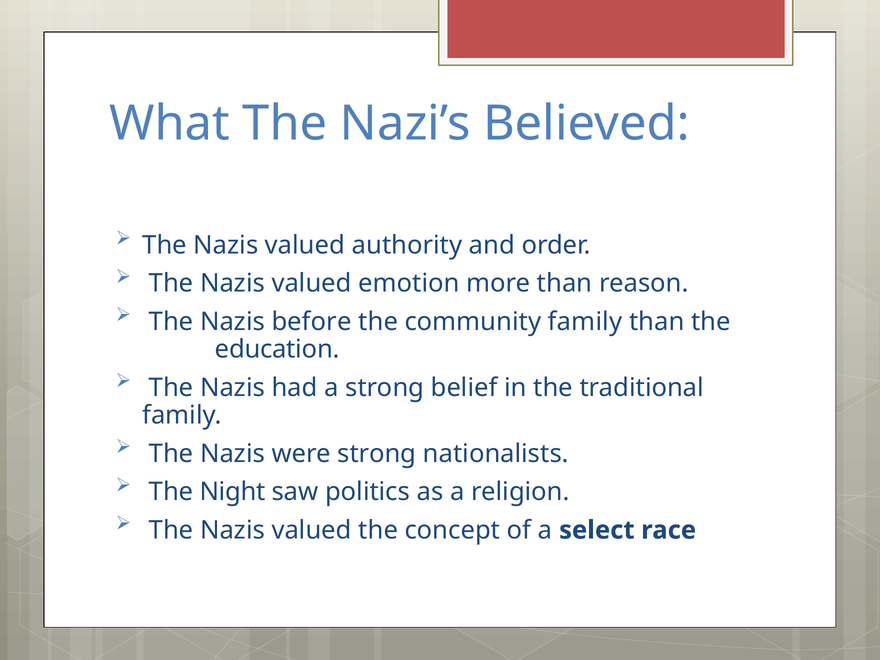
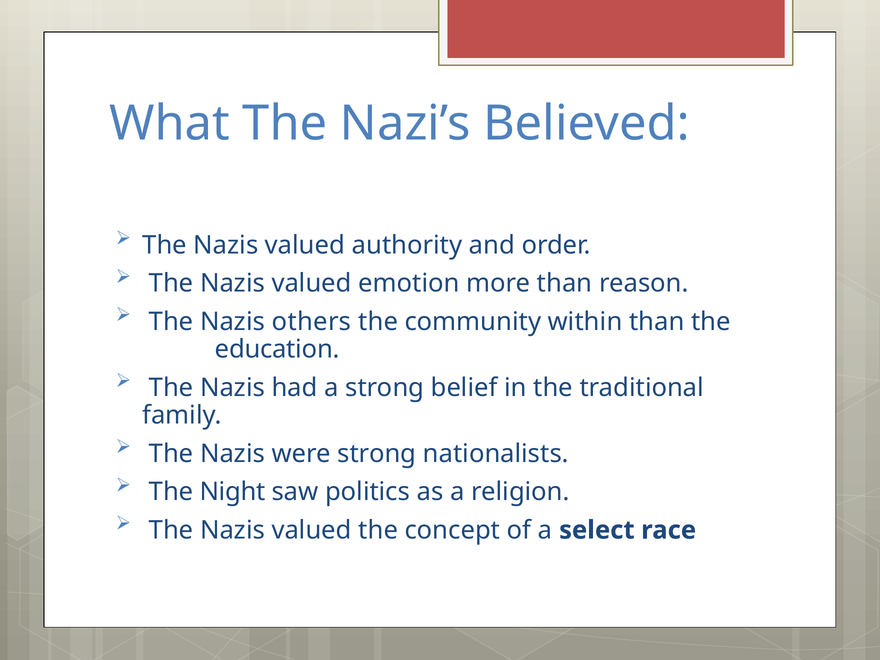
before: before -> others (312, 322)
community family: family -> within (585, 322)
